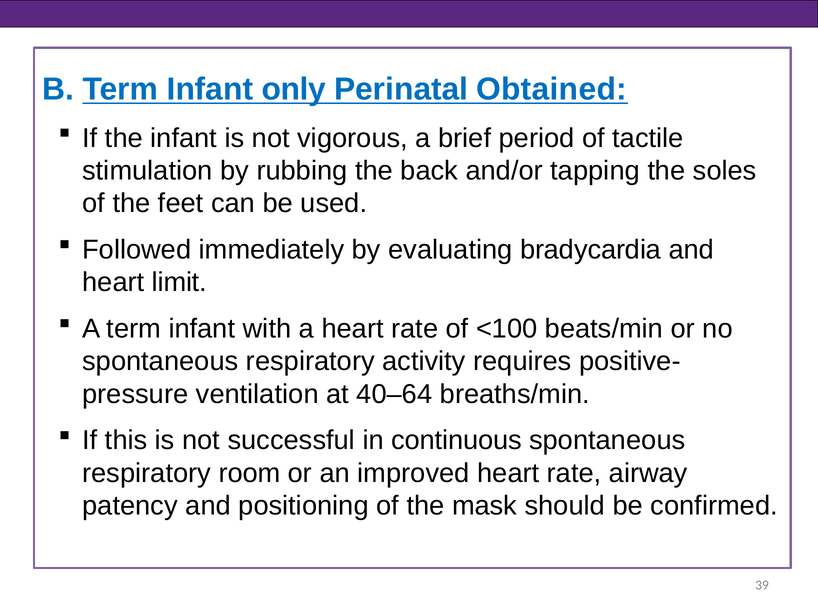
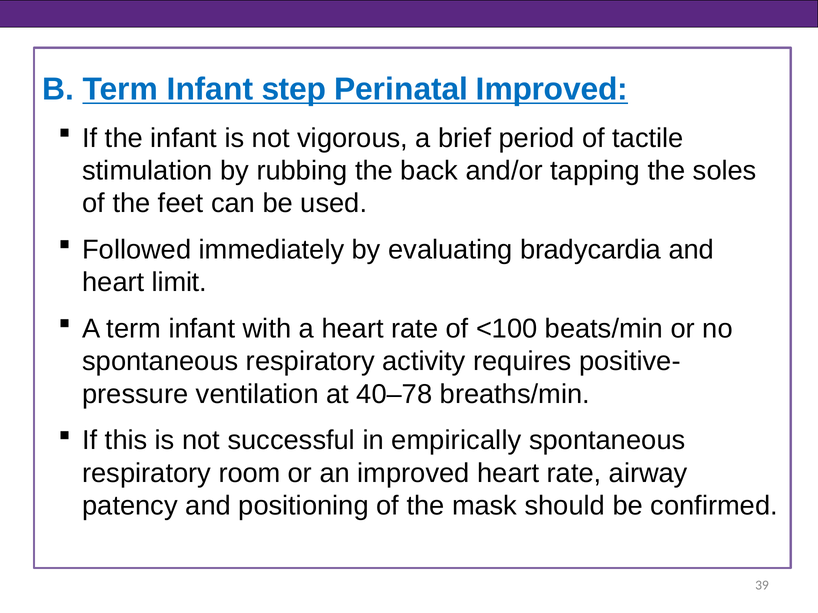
only: only -> step (294, 89)
Perinatal Obtained: Obtained -> Improved (552, 89)
40–64: 40–64 -> 40–78 (394, 394)
continuous: continuous -> empirically (456, 441)
